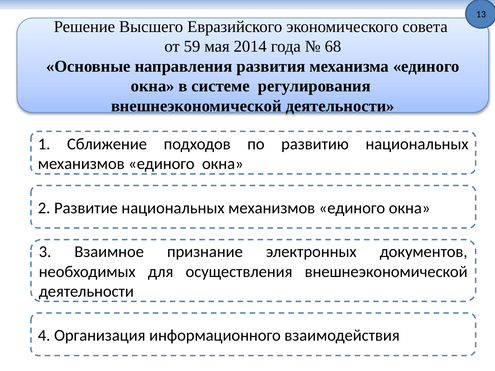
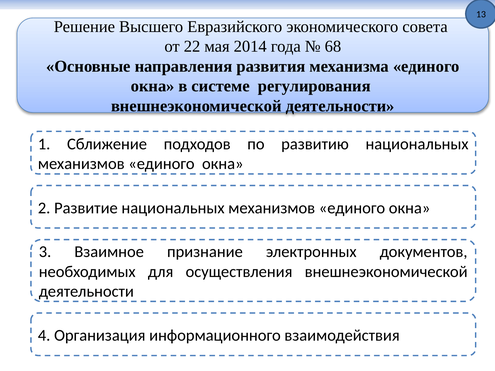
59: 59 -> 22 (192, 47)
